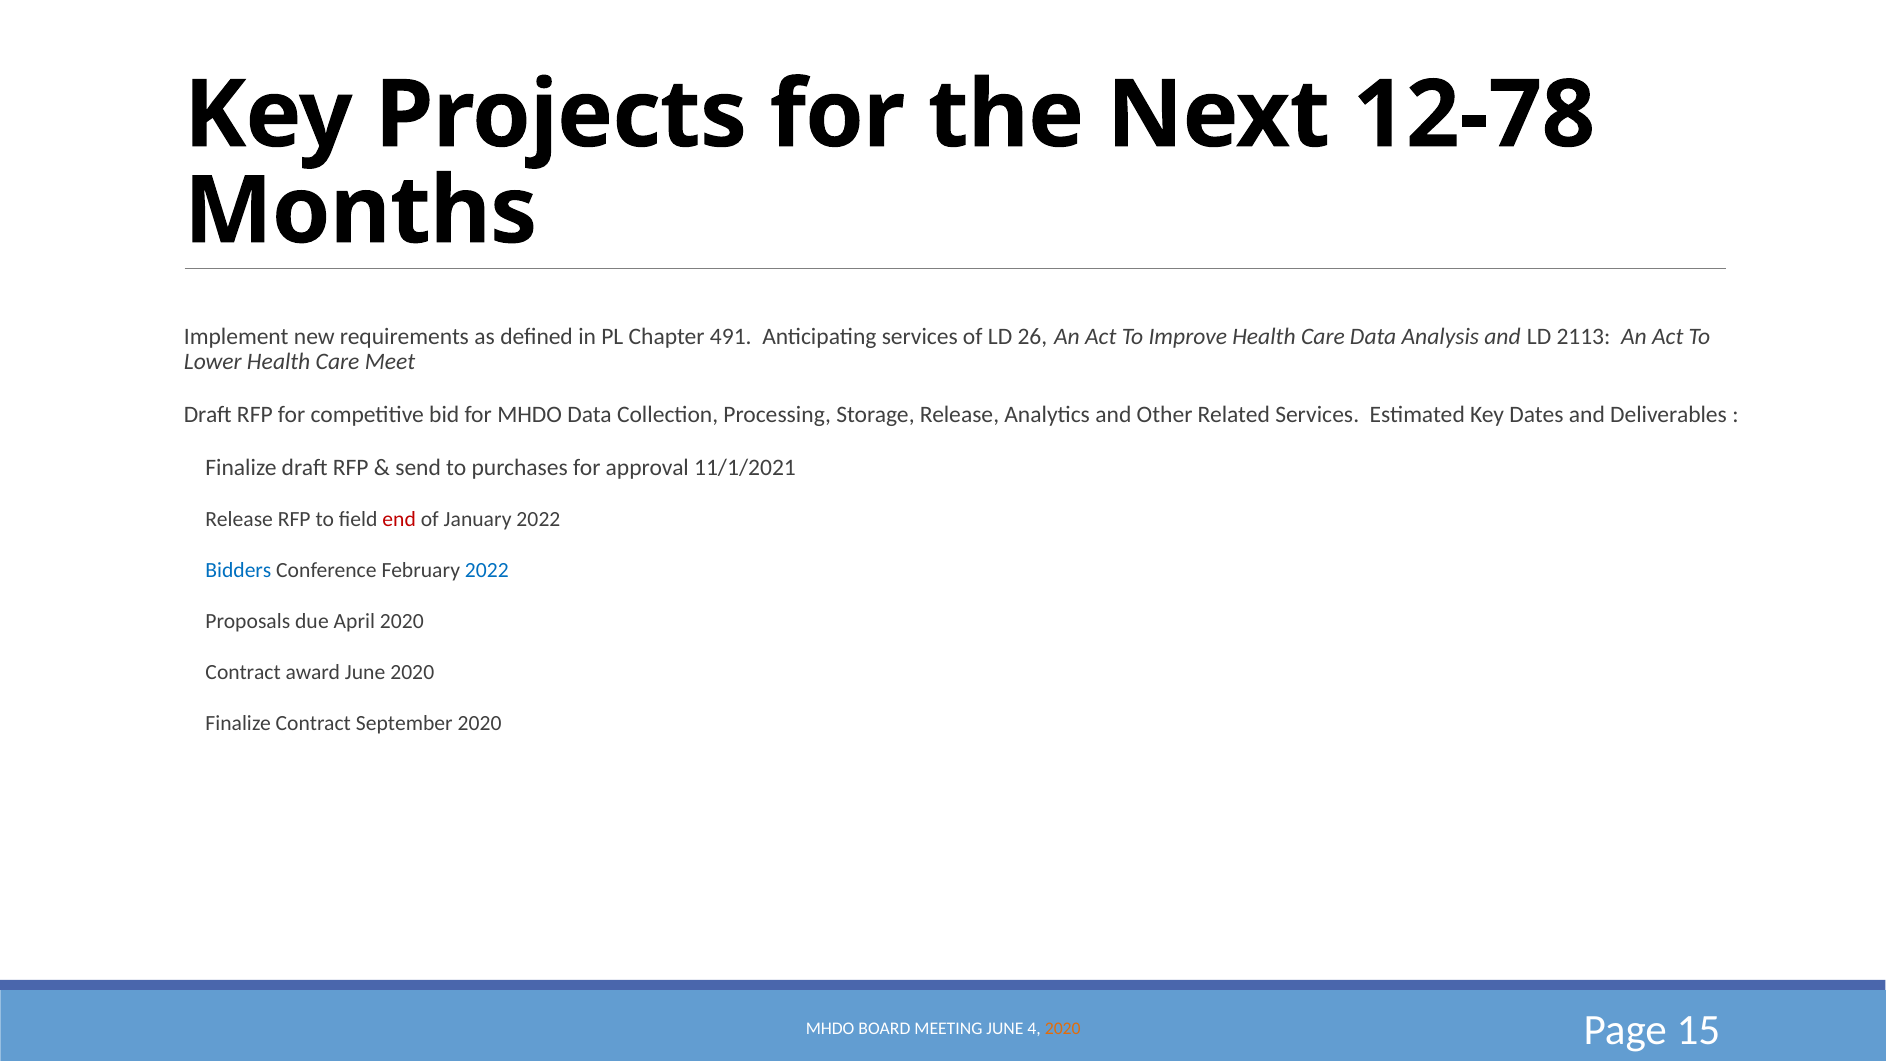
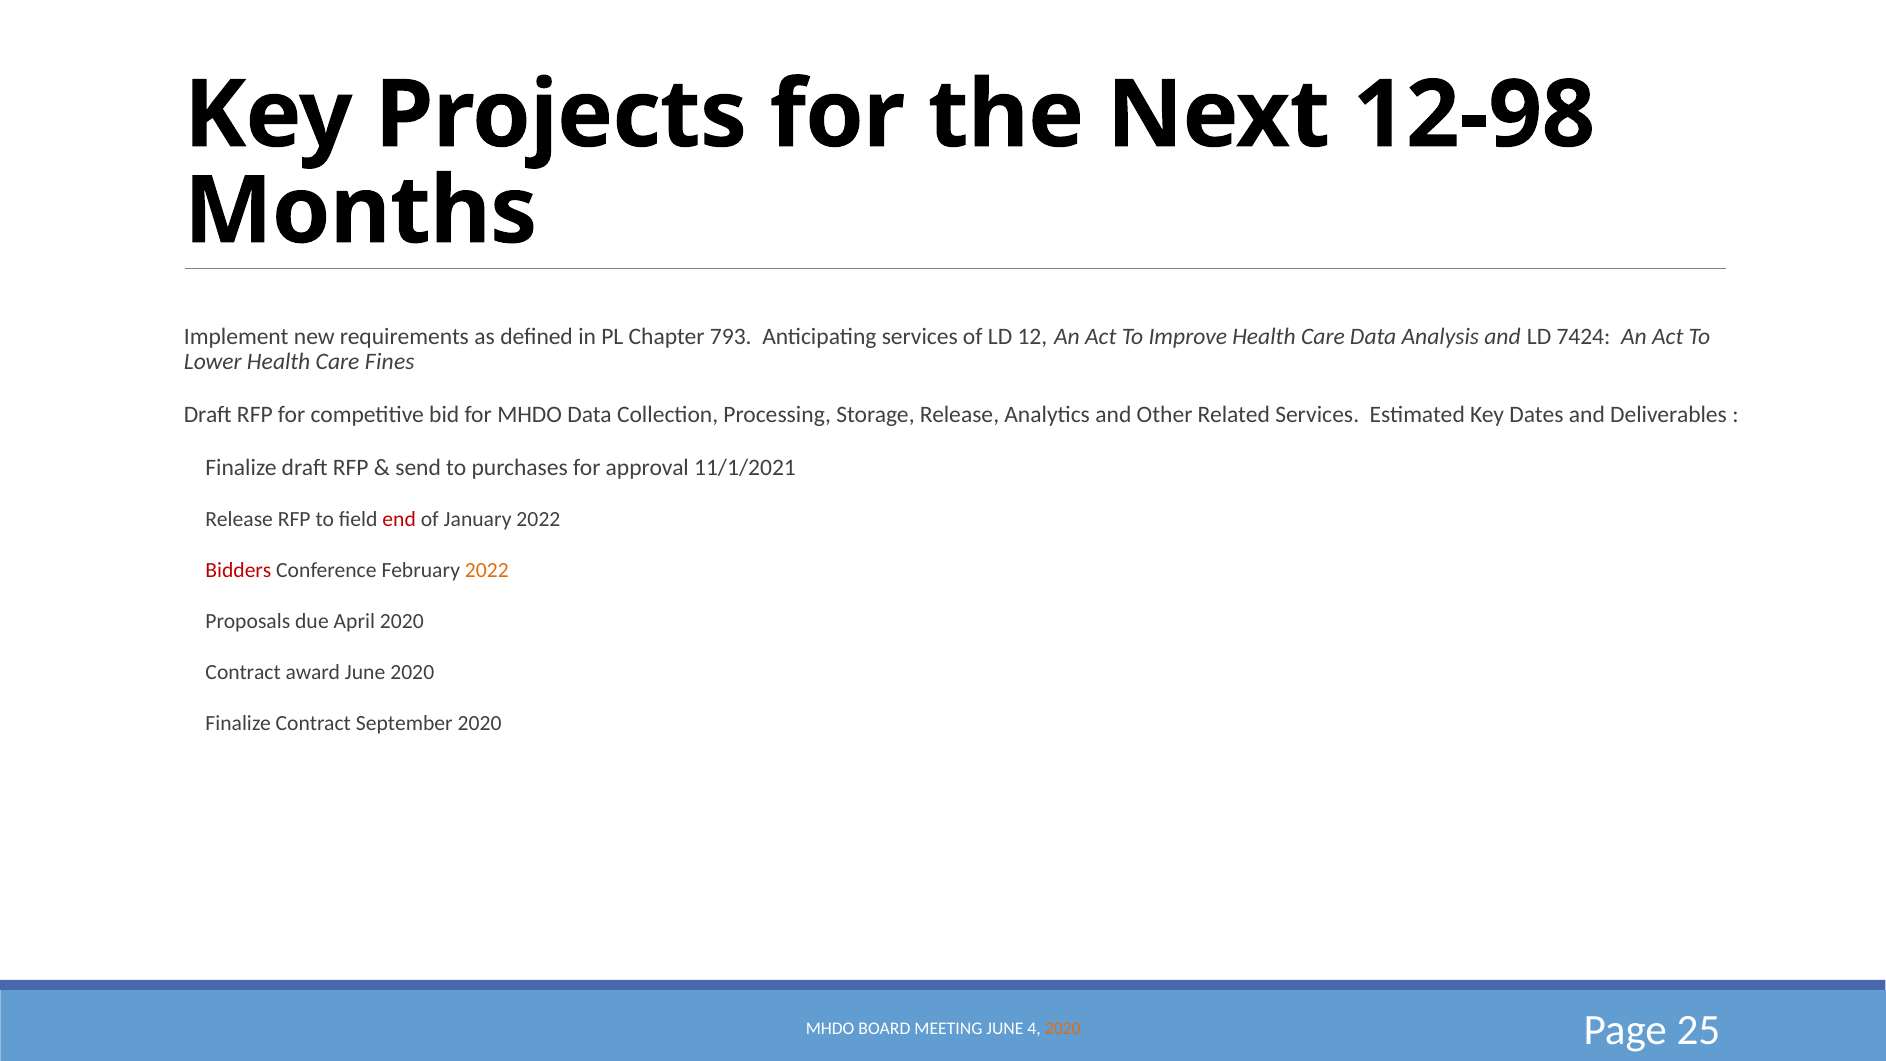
12-78: 12-78 -> 12-98 (1474, 115)
491: 491 -> 793 (731, 336)
26: 26 -> 12 (1032, 336)
2113: 2113 -> 7424 (1583, 336)
Meet: Meet -> Fines (390, 362)
Bidders colour: blue -> red (238, 571)
2022 colour: blue -> orange (487, 571)
15: 15 -> 25 (1699, 1030)
